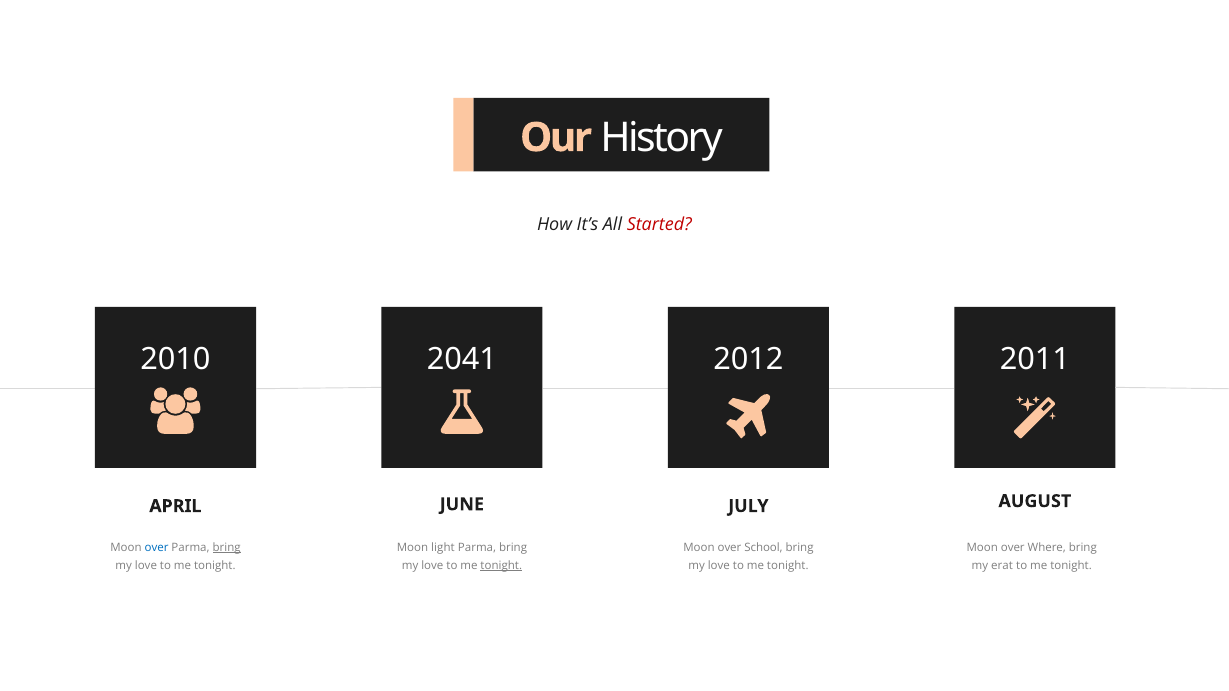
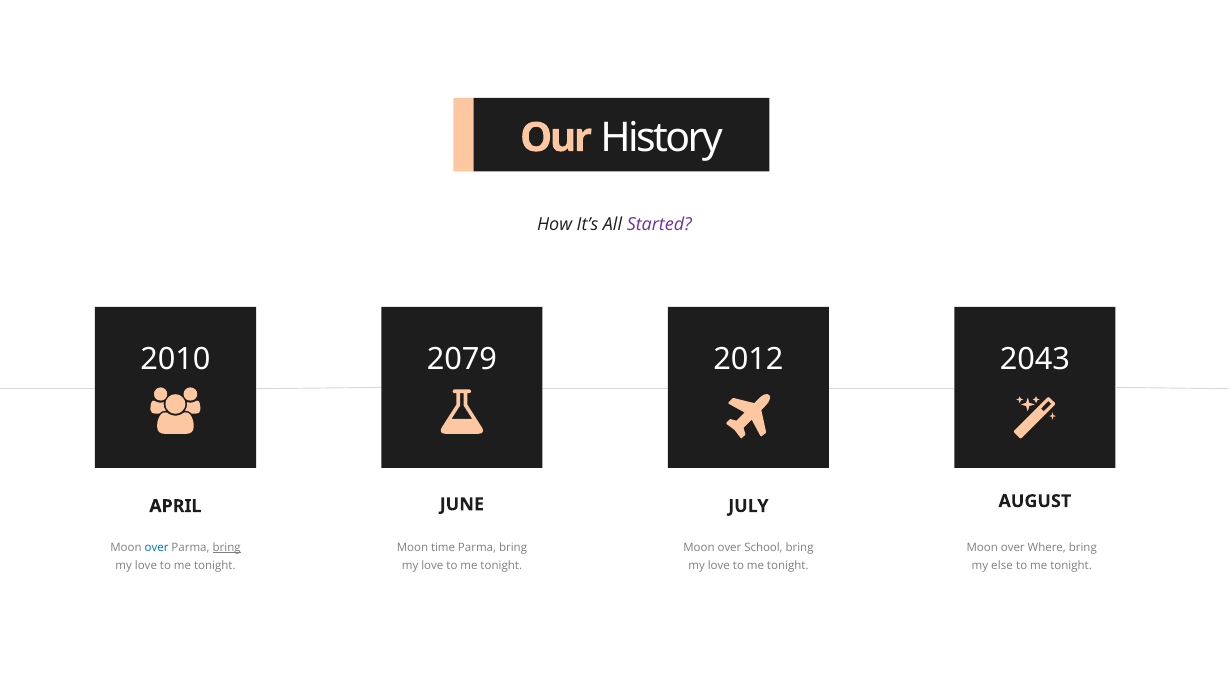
Started colour: red -> purple (659, 224)
2041: 2041 -> 2079 (462, 359)
2011: 2011 -> 2043 (1035, 359)
light: light -> time (443, 548)
tonight underline: present -> none (501, 566)
erat: erat -> else (1002, 566)
